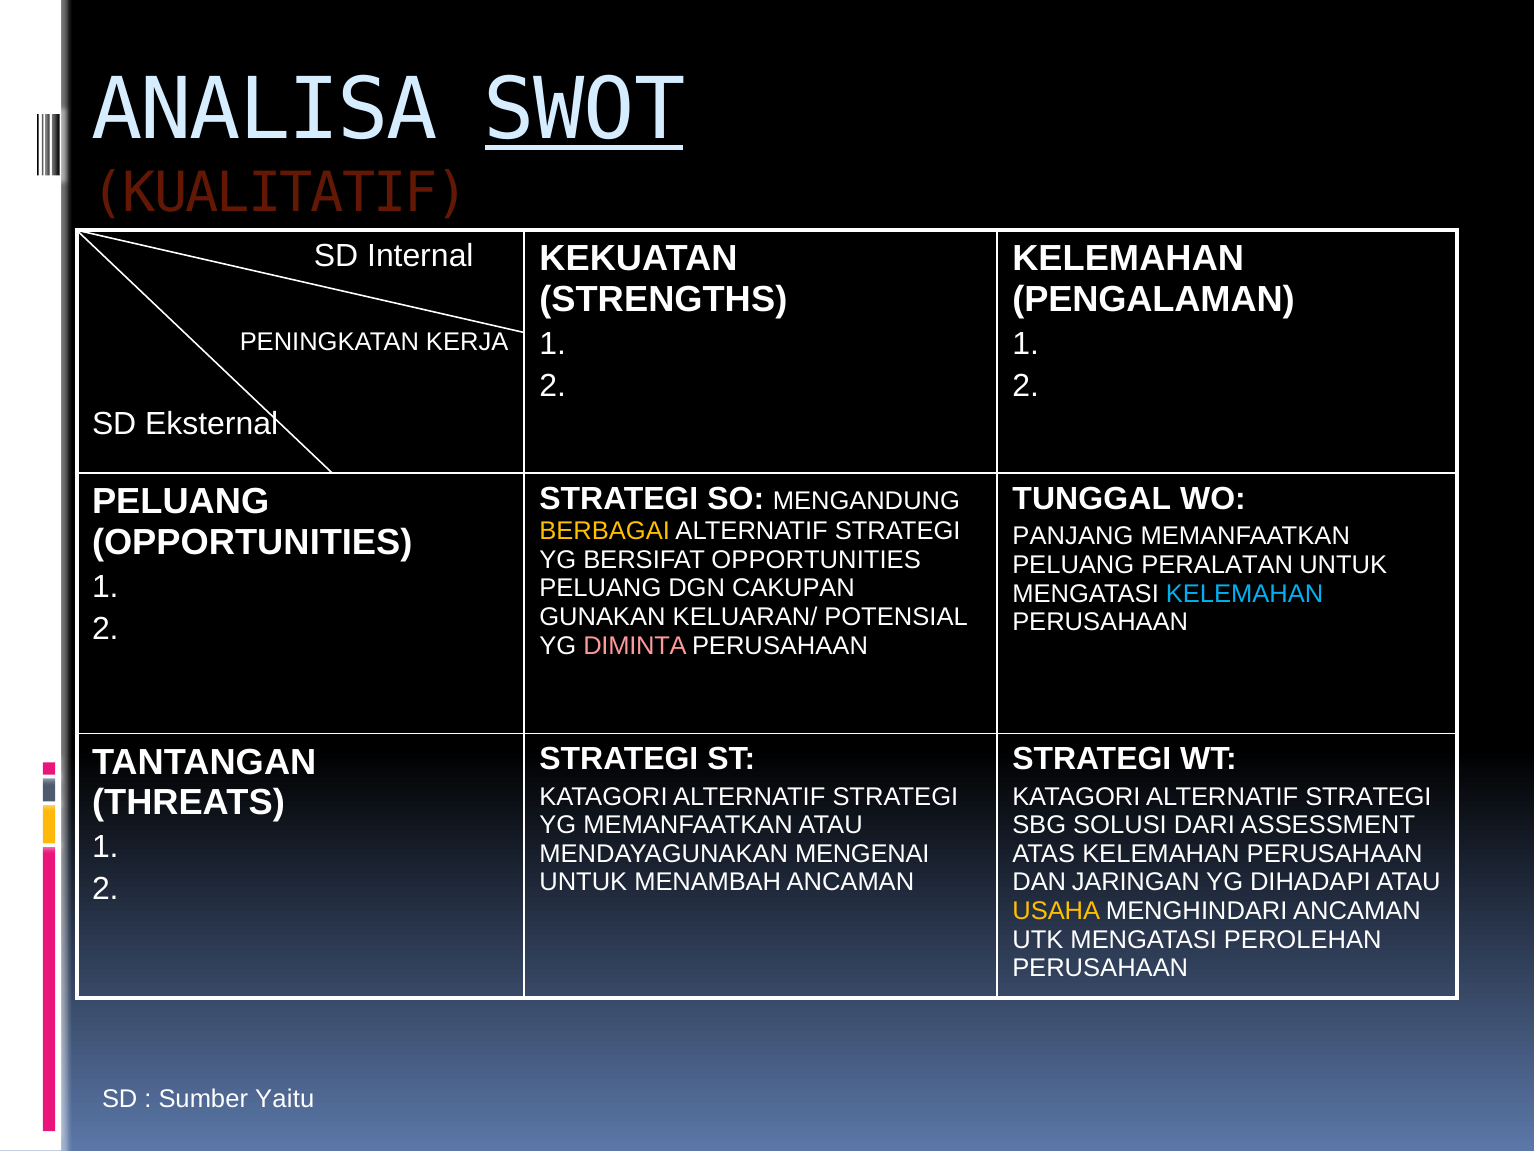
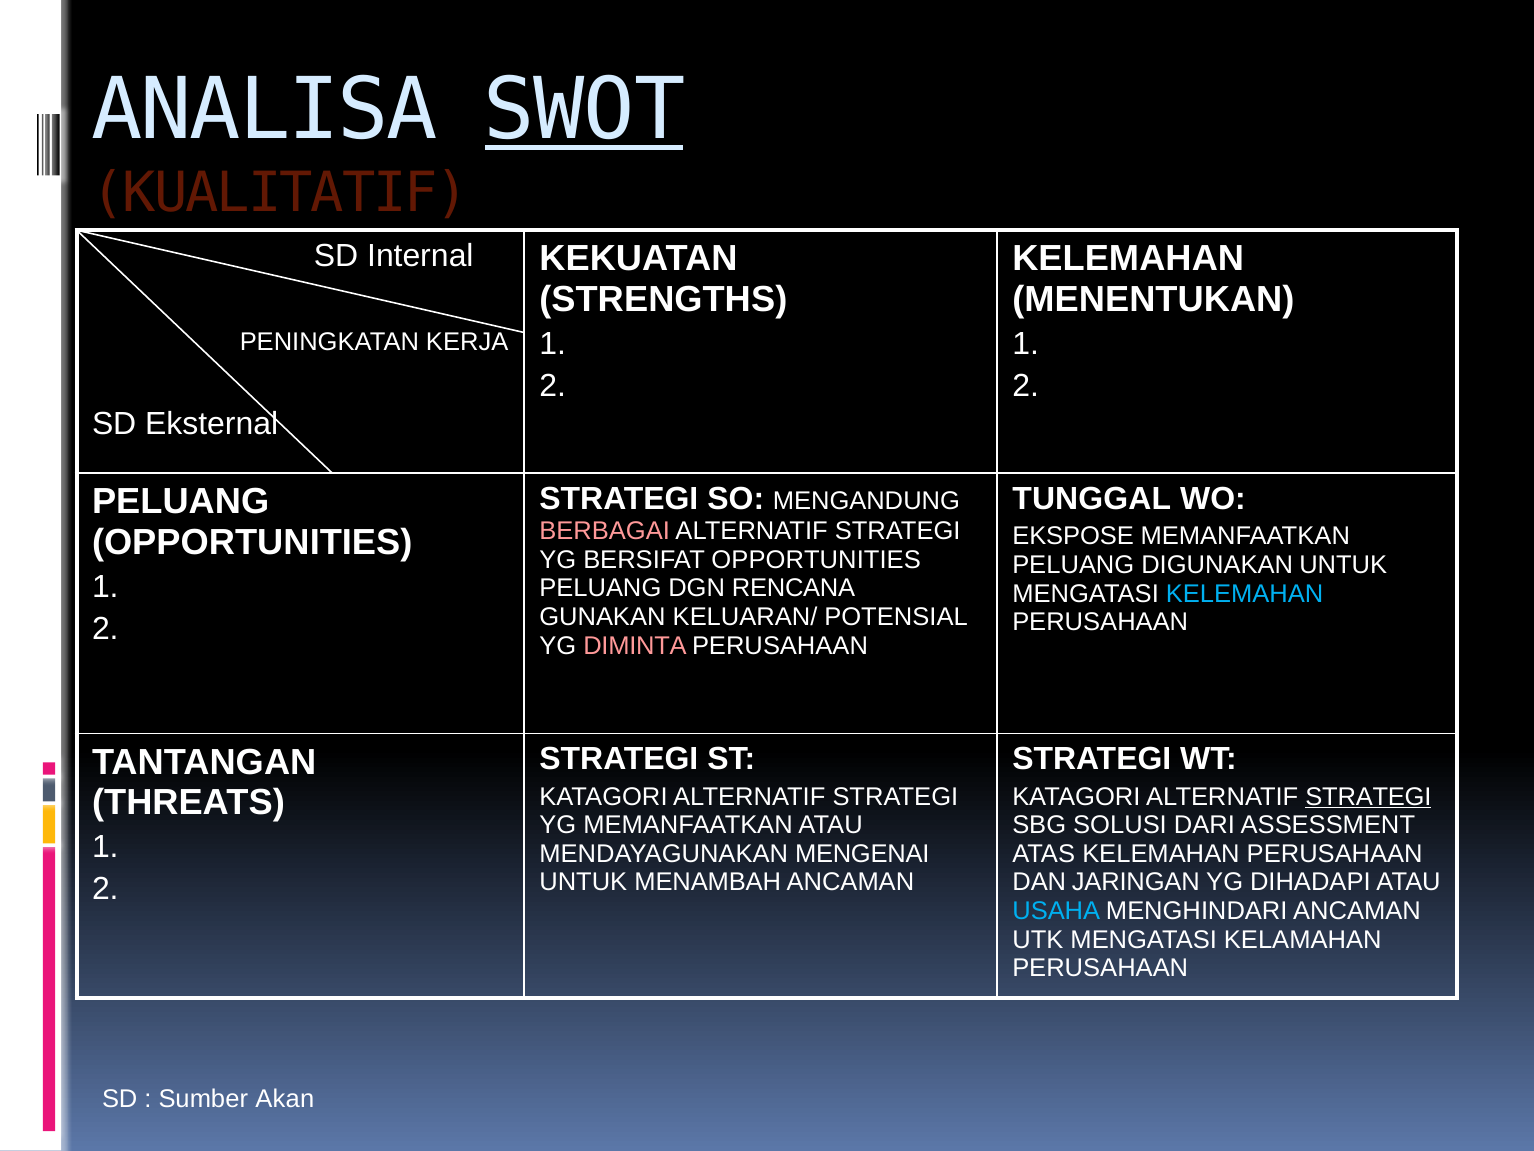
PENGALAMAN: PENGALAMAN -> MENENTUKAN (1153, 299)
BERBAGAI colour: yellow -> pink (605, 531)
PANJANG: PANJANG -> EKSPOSE (1073, 536)
PERALATAN: PERALATAN -> DIGUNAKAN (1217, 565)
CAKUPAN: CAKUPAN -> RENCANA (794, 588)
STRATEGI underline: none -> present (1368, 796)
USAHA colour: yellow -> light blue (1056, 911)
PEROLEHAN: PEROLEHAN -> KELAMAHAN (1303, 939)
Yaitu: Yaitu -> Akan (285, 1098)
